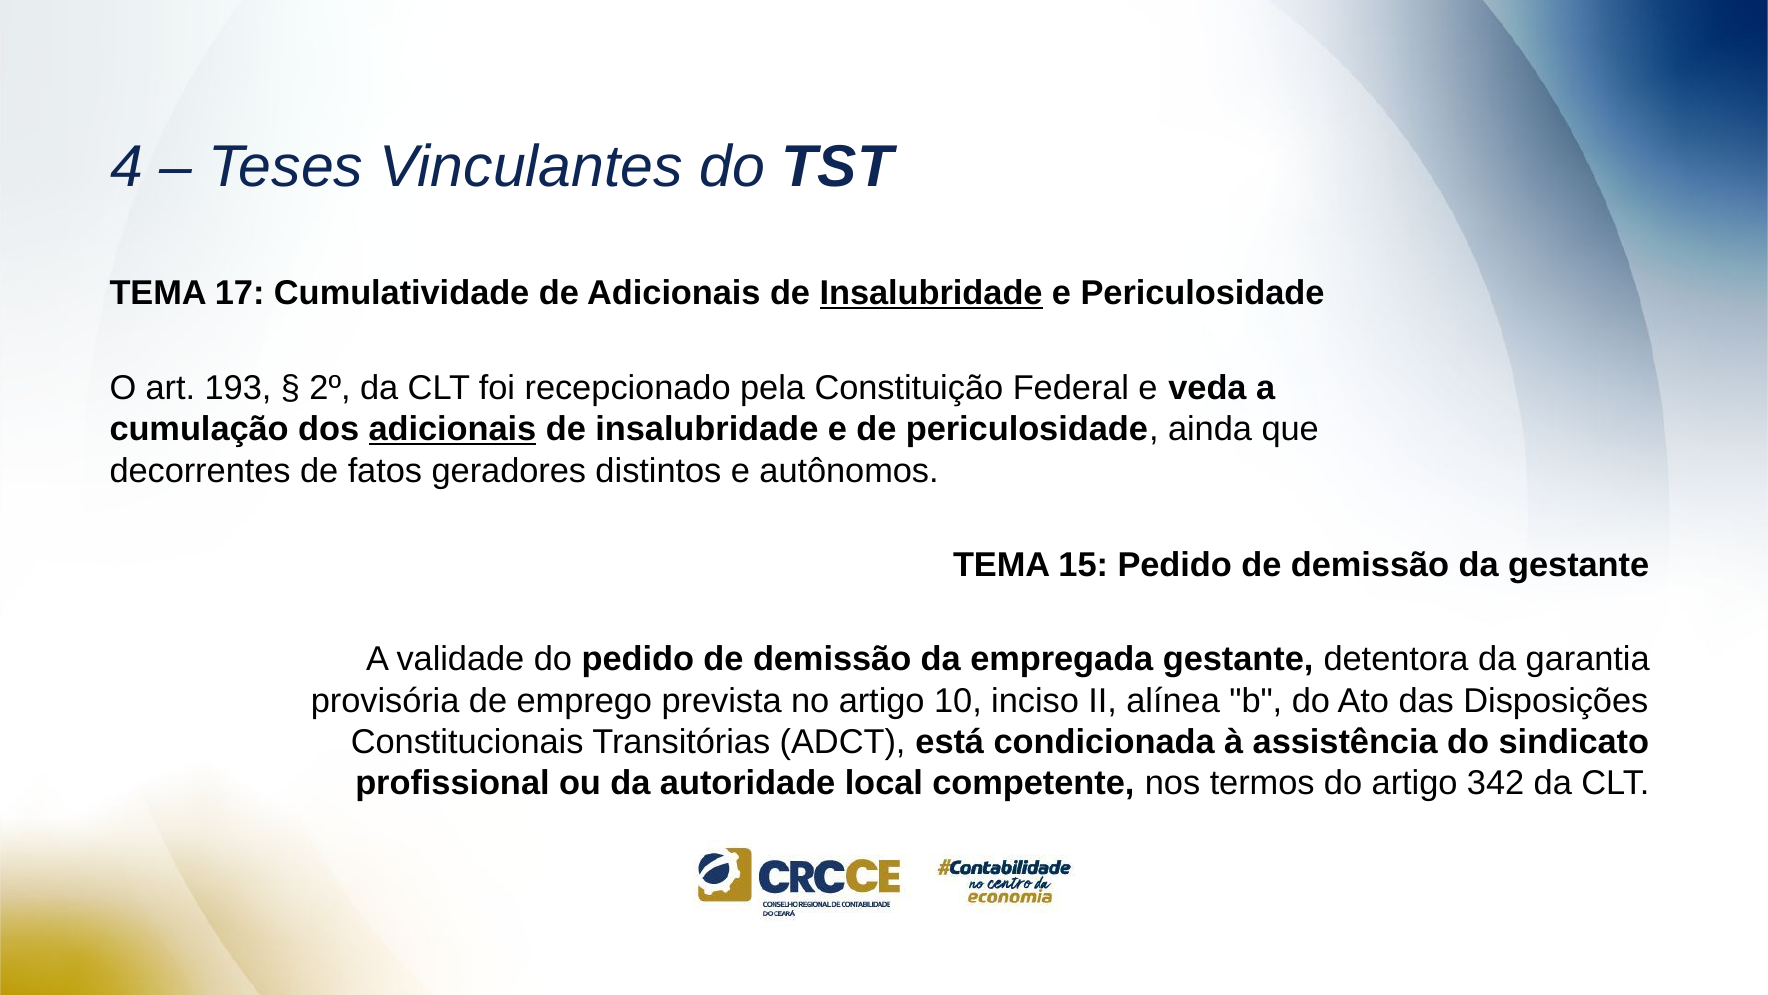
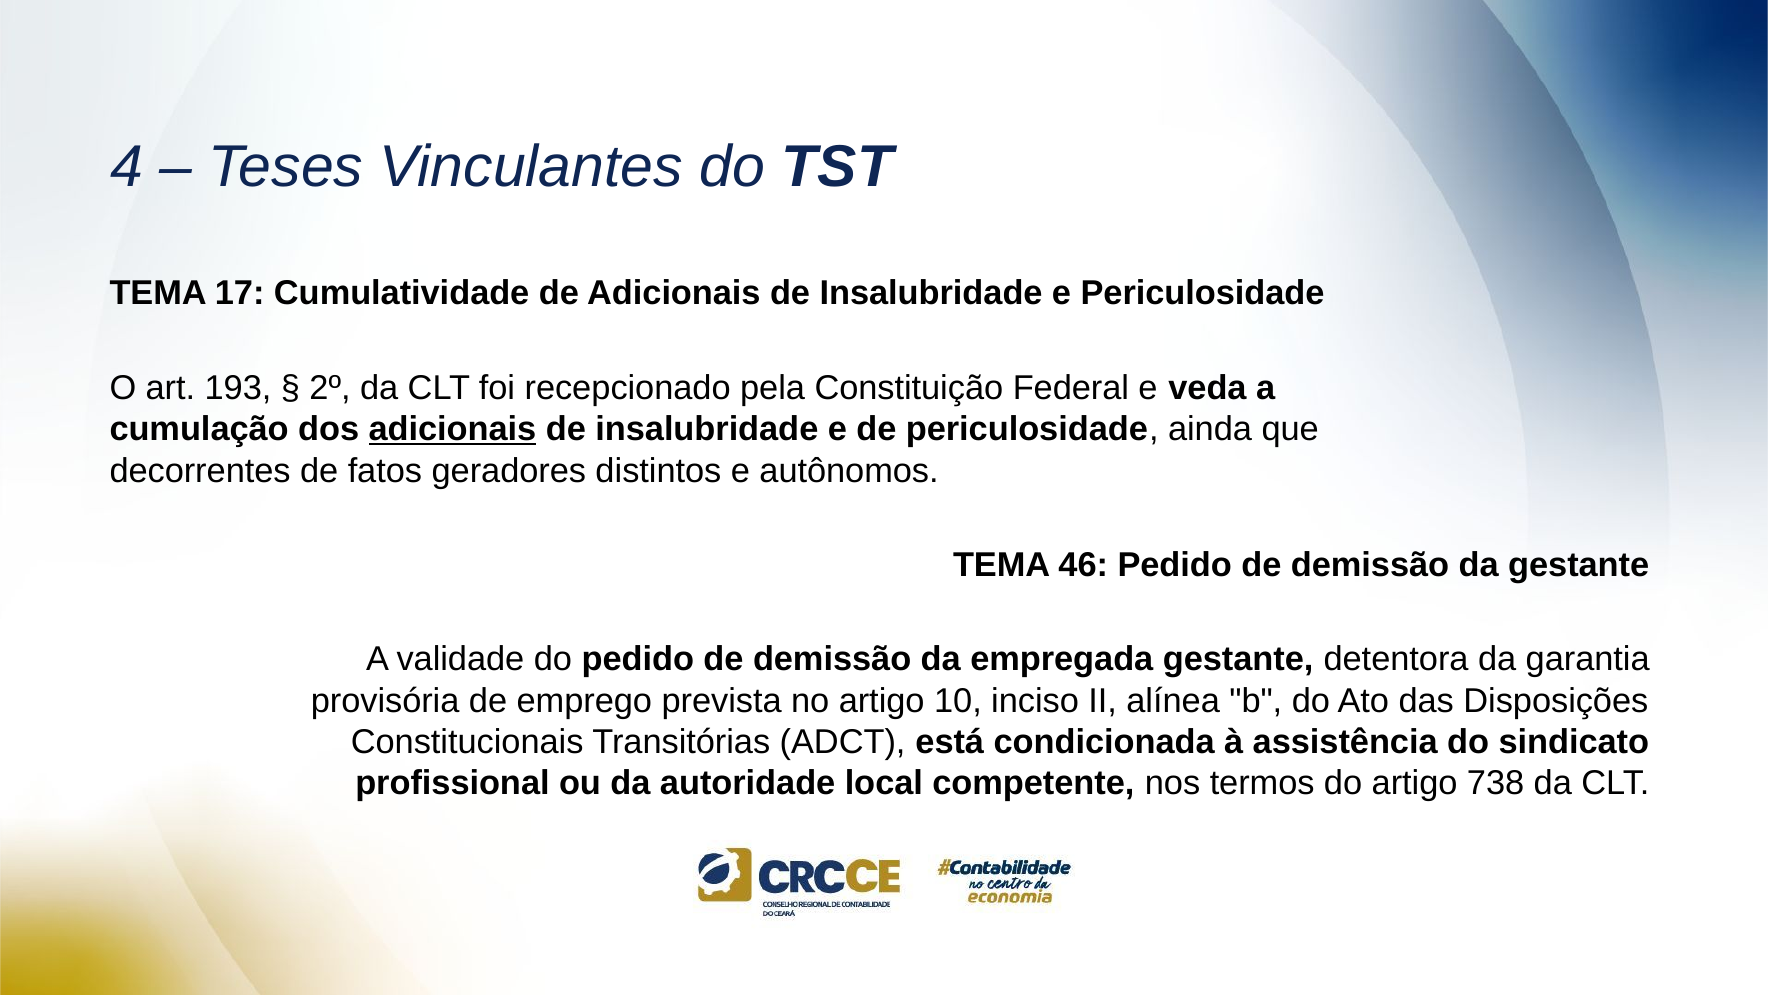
Insalubridade underline: present -> none (931, 293)
15: 15 -> 46 (1083, 564)
342: 342 -> 738 (1496, 783)
